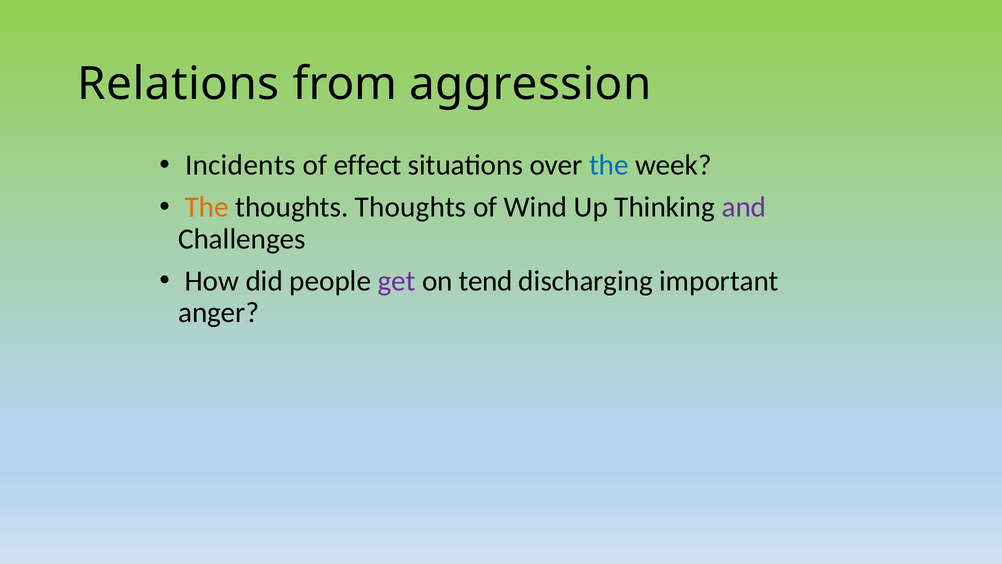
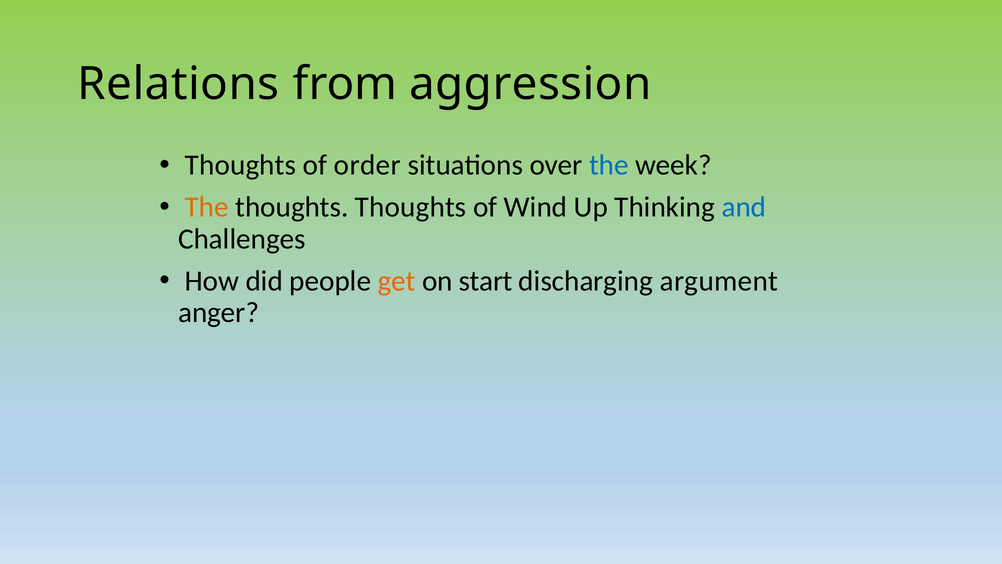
Incidents: Incidents -> Thoughts (240, 165)
effect: effect -> order (367, 165)
and colour: purple -> blue (744, 207)
get colour: purple -> orange (397, 281)
tend: tend -> start (486, 281)
important: important -> argument (719, 281)
